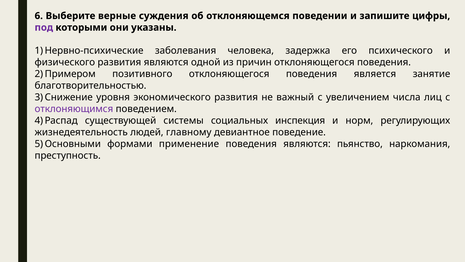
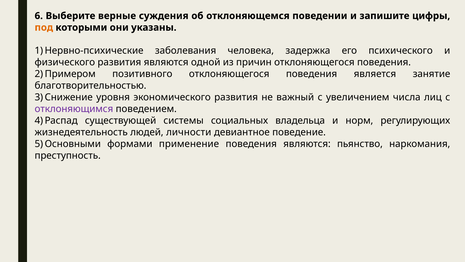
под colour: purple -> orange (44, 27)
инспекция: инспекция -> владельца (300, 120)
главному: главному -> личности (189, 132)
